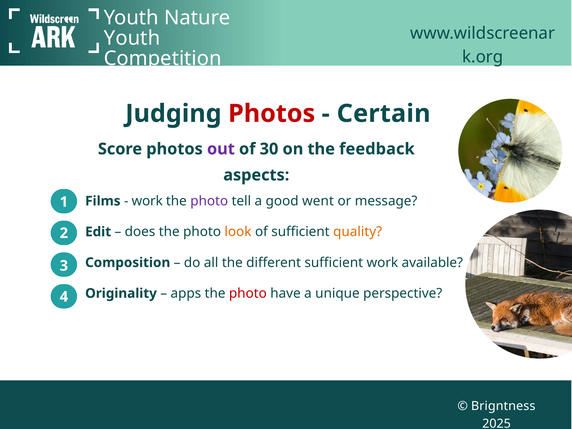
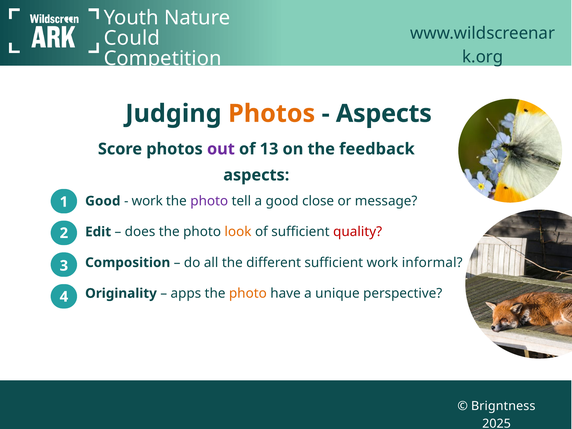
Youth: Youth -> Could (132, 38)
Photos colour: red -> orange (272, 114)
Certain: Certain -> Aspects (384, 114)
30: 30 -> 13 (269, 149)
Films: Films -> Good (103, 201)
went: went -> close (318, 201)
quality colour: orange -> red (358, 232)
available: available -> informal (432, 263)
photo colour: red -> orange (248, 293)
